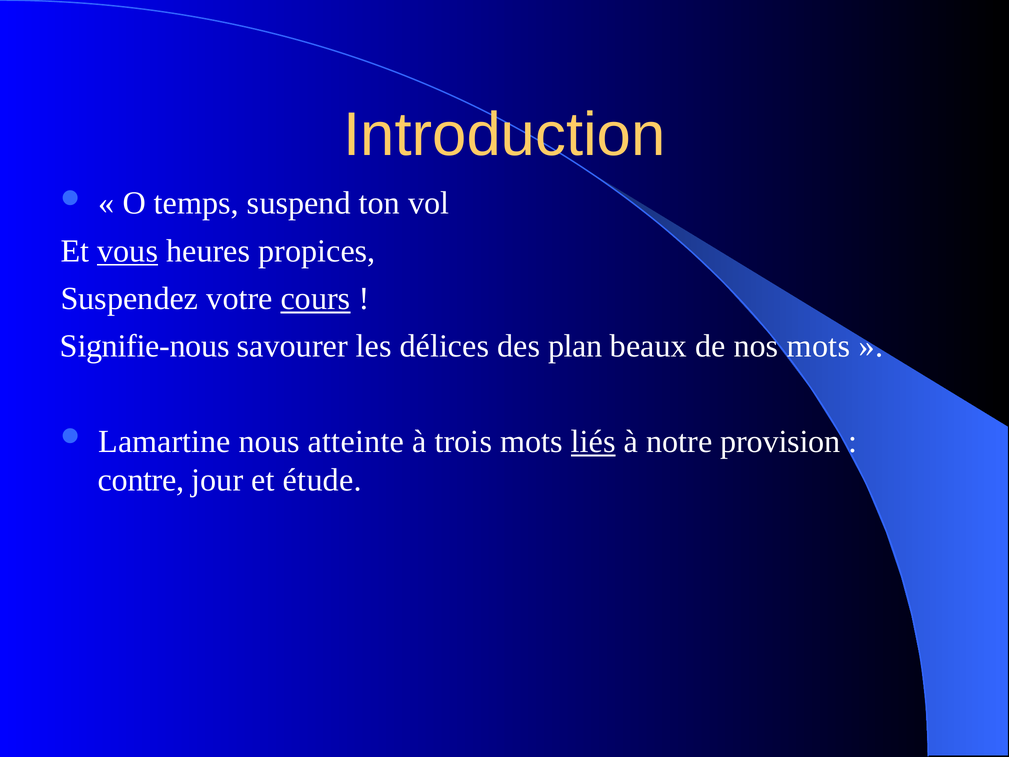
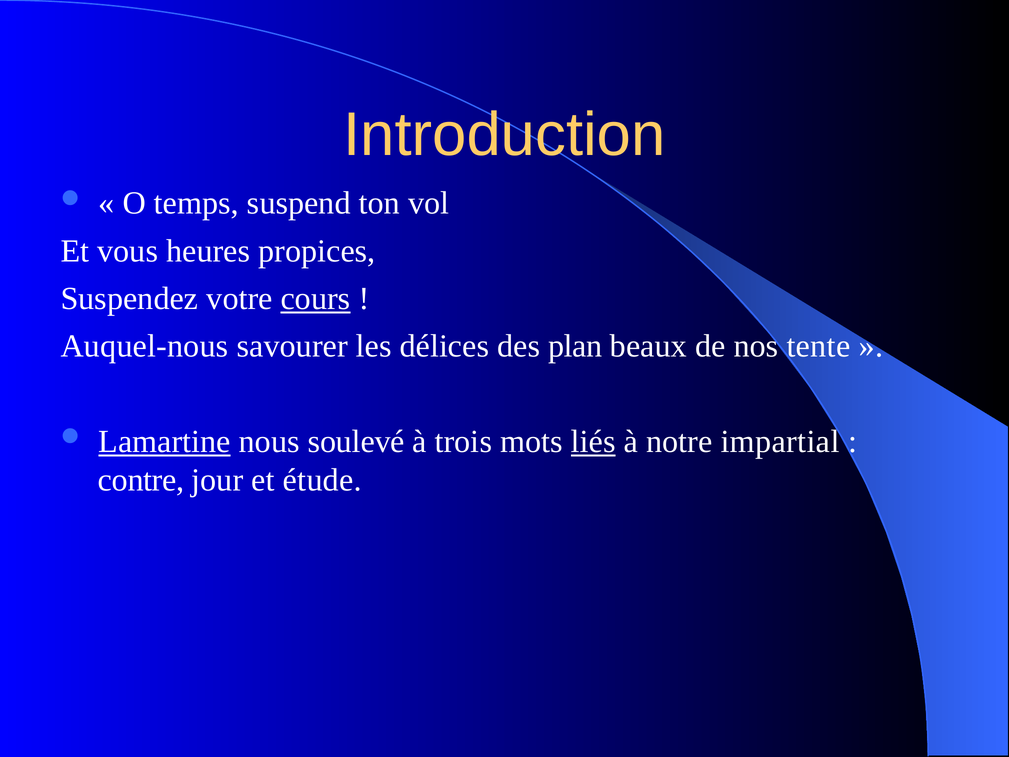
vous underline: present -> none (128, 251)
Signifie-nous: Signifie-nous -> Auquel-nous (145, 346)
nos mots: mots -> tente (818, 346)
Lamartine underline: none -> present (165, 441)
atteinte: atteinte -> soulevé (356, 441)
provision: provision -> impartial (780, 441)
